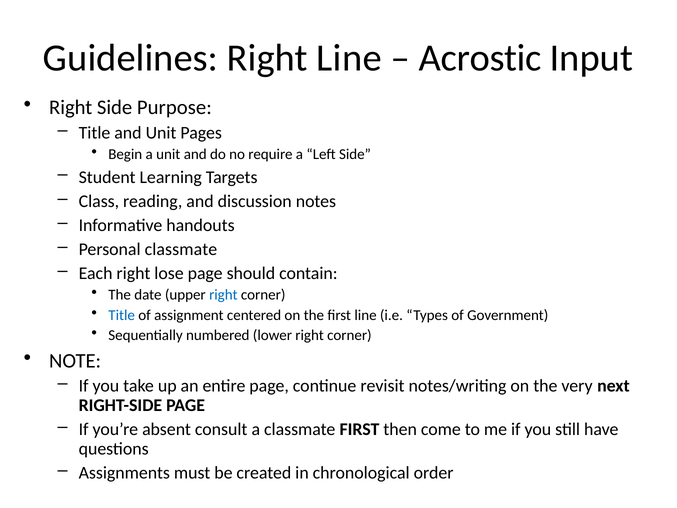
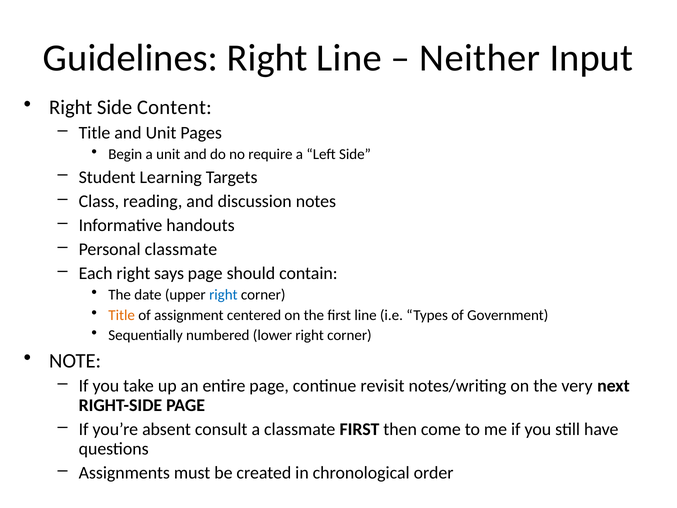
Acrostic: Acrostic -> Neither (480, 58)
Purpose: Purpose -> Content (174, 108)
lose: lose -> says (169, 273)
Title colour: blue -> orange (122, 315)
